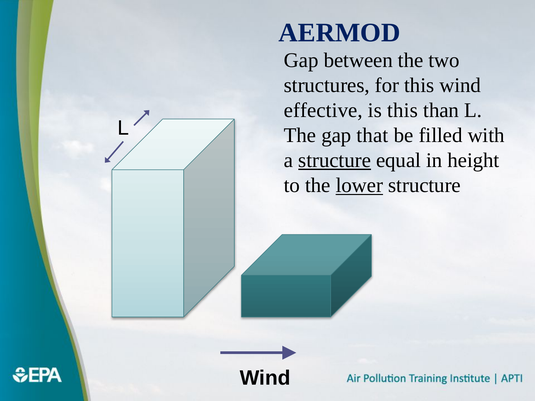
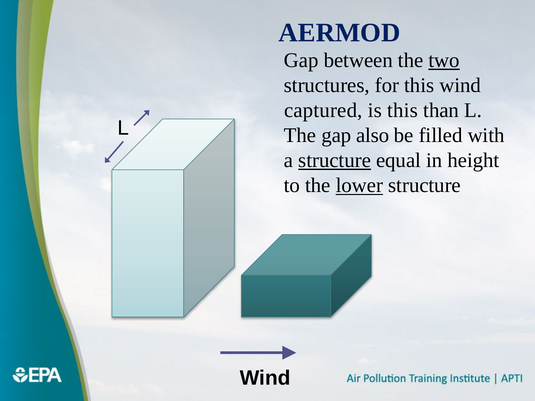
two underline: none -> present (444, 60)
effective: effective -> captured (323, 110)
that: that -> also (373, 135)
